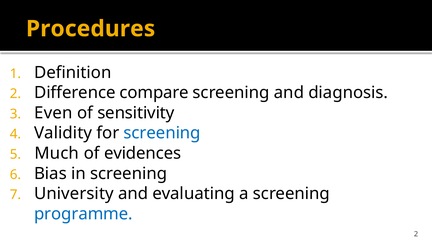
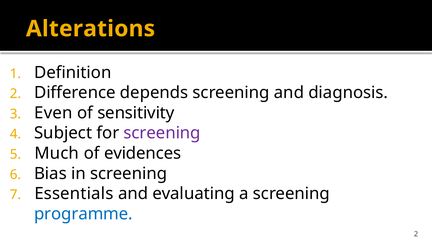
Procedures: Procedures -> Alterations (91, 29)
compare: compare -> depends (154, 93)
Validity: Validity -> Subject (63, 133)
screening colour: blue -> purple (162, 133)
University: University -> Essentials (74, 194)
